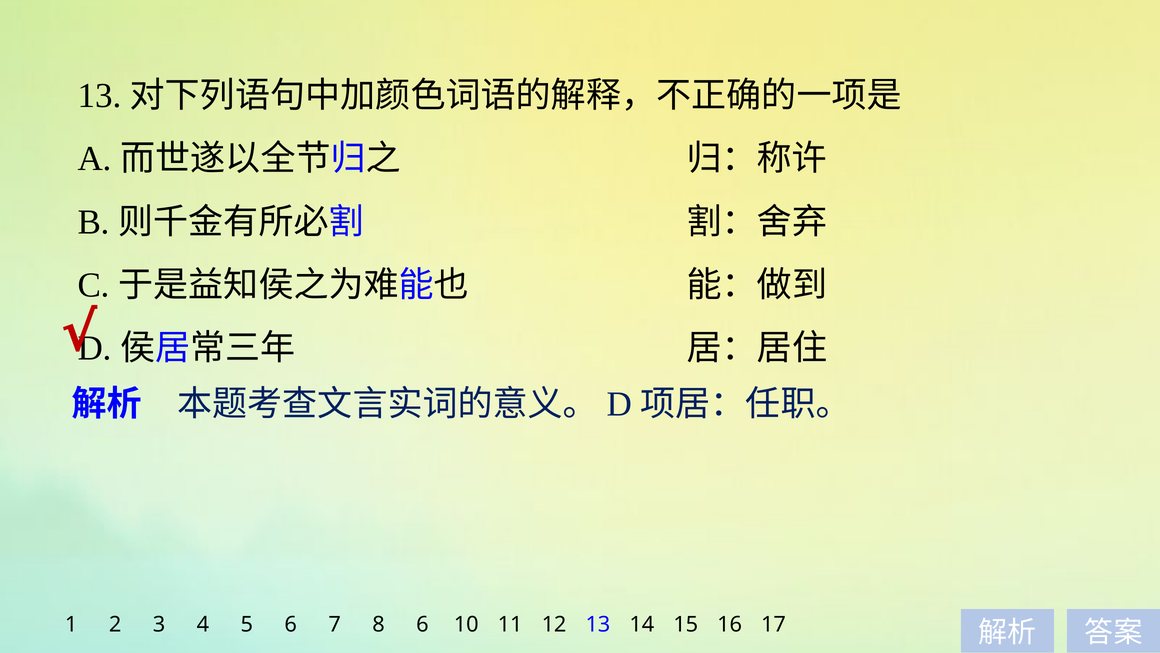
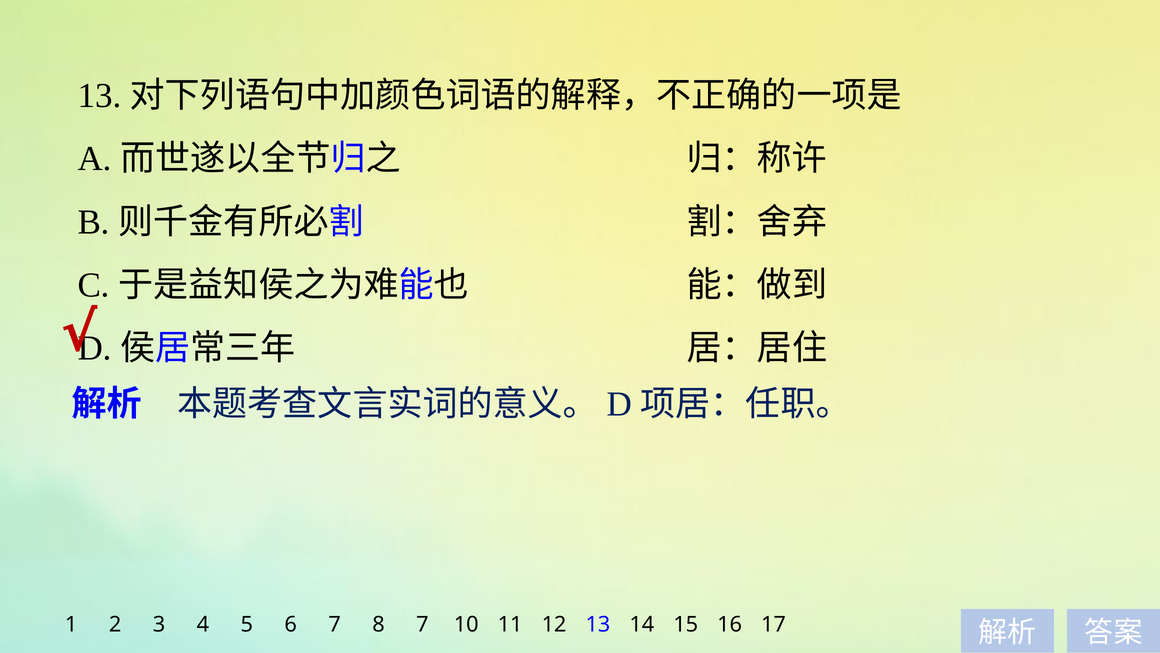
8 6: 6 -> 7 (422, 624)
